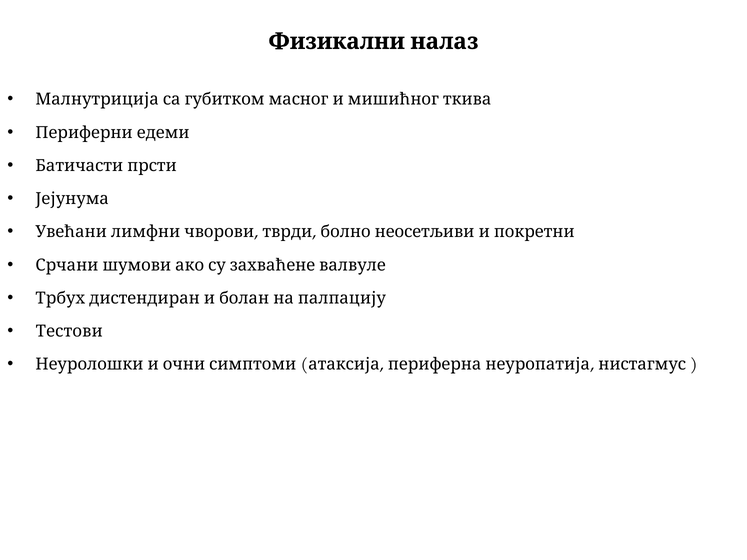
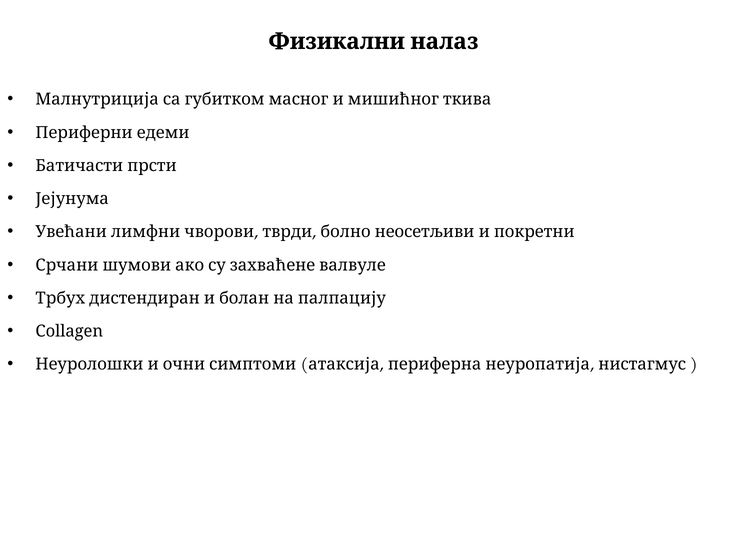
Тестови: Тестови -> Collagen (69, 331)
